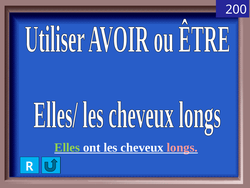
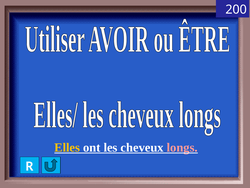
Elles colour: light green -> yellow (67, 147)
